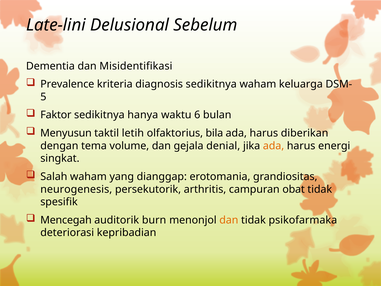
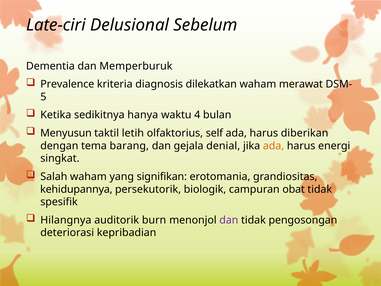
Late-lini: Late-lini -> Late-ciri (56, 25)
Misidentifikasi: Misidentifikasi -> Memperburuk (136, 66)
diagnosis sedikitnya: sedikitnya -> dilekatkan (211, 84)
keluarga: keluarga -> merawat (301, 84)
Faktor: Faktor -> Ketika (56, 115)
6: 6 -> 4 (197, 115)
bila: bila -> self (214, 133)
volume: volume -> barang (129, 146)
dianggap: dianggap -> signifikan (162, 176)
neurogenesis: neurogenesis -> kehidupannya (76, 189)
arthritis: arthritis -> biologik (205, 189)
Mencegah: Mencegah -> Hilangnya (66, 220)
dan colour: orange -> purple (229, 220)
psikofarmaka: psikofarmaka -> pengosongan (303, 220)
